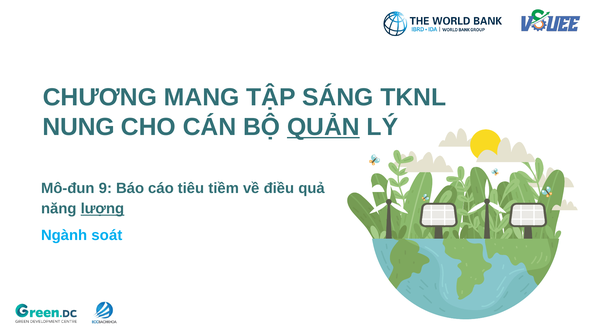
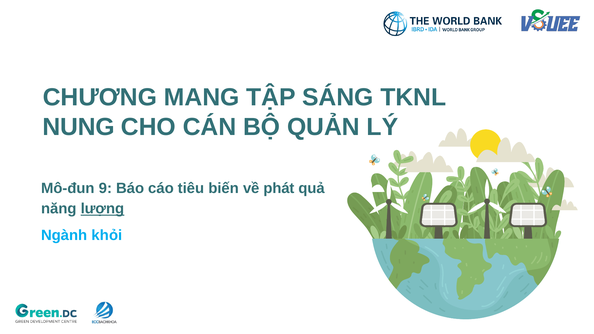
QUẢN underline: present -> none (323, 127)
tiềm: tiềm -> biến (224, 188)
điều: điều -> phát (279, 188)
soát: soát -> khỏi (107, 236)
